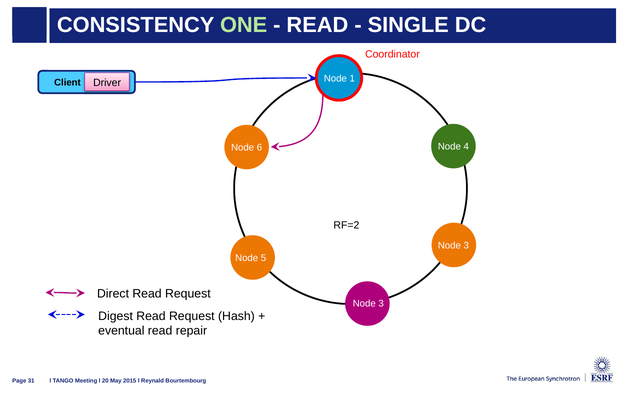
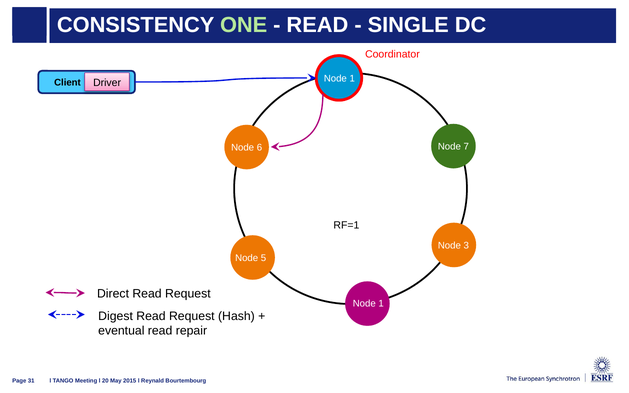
4: 4 -> 7 (466, 147)
RF=2: RF=2 -> RF=1 (346, 225)
3: 3 -> 1 (381, 304)
